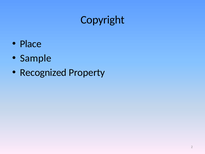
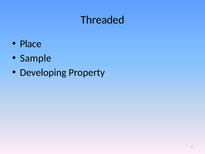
Copyright: Copyright -> Threaded (103, 20)
Recognized: Recognized -> Developing (43, 72)
